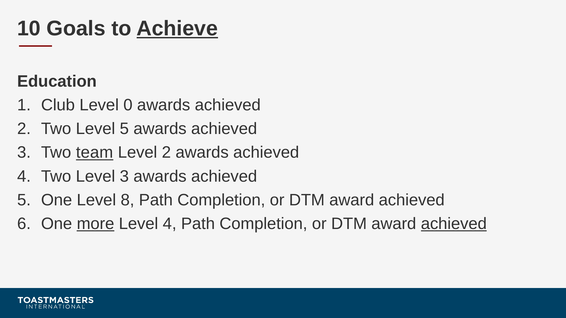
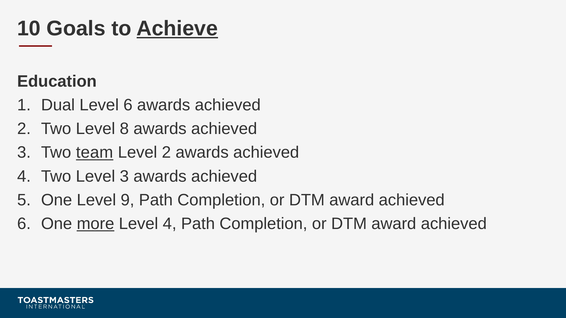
Club: Club -> Dual (58, 105)
Level 0: 0 -> 6 (128, 105)
Level 5: 5 -> 8 (124, 129)
8: 8 -> 9 (128, 200)
achieved underline: present -> none (454, 224)
